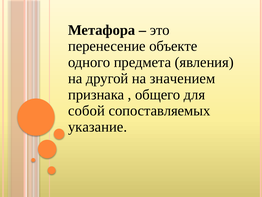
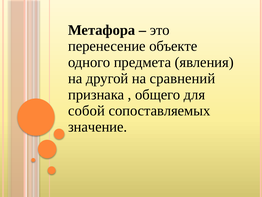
значением: значением -> сравнений (182, 78)
указание: указание -> значение (98, 127)
